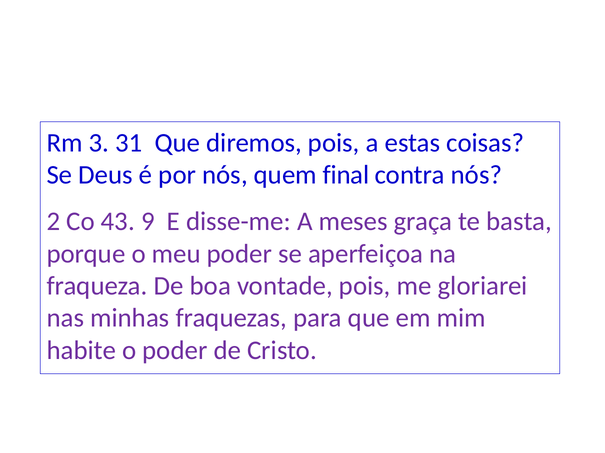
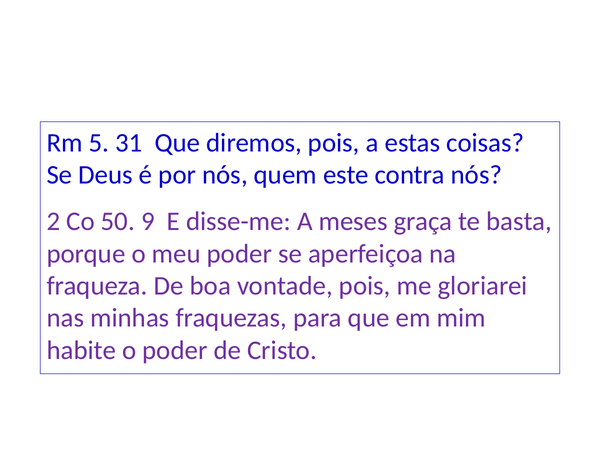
3: 3 -> 5 (99, 143)
final: final -> este (346, 175)
43: 43 -> 50 (118, 222)
